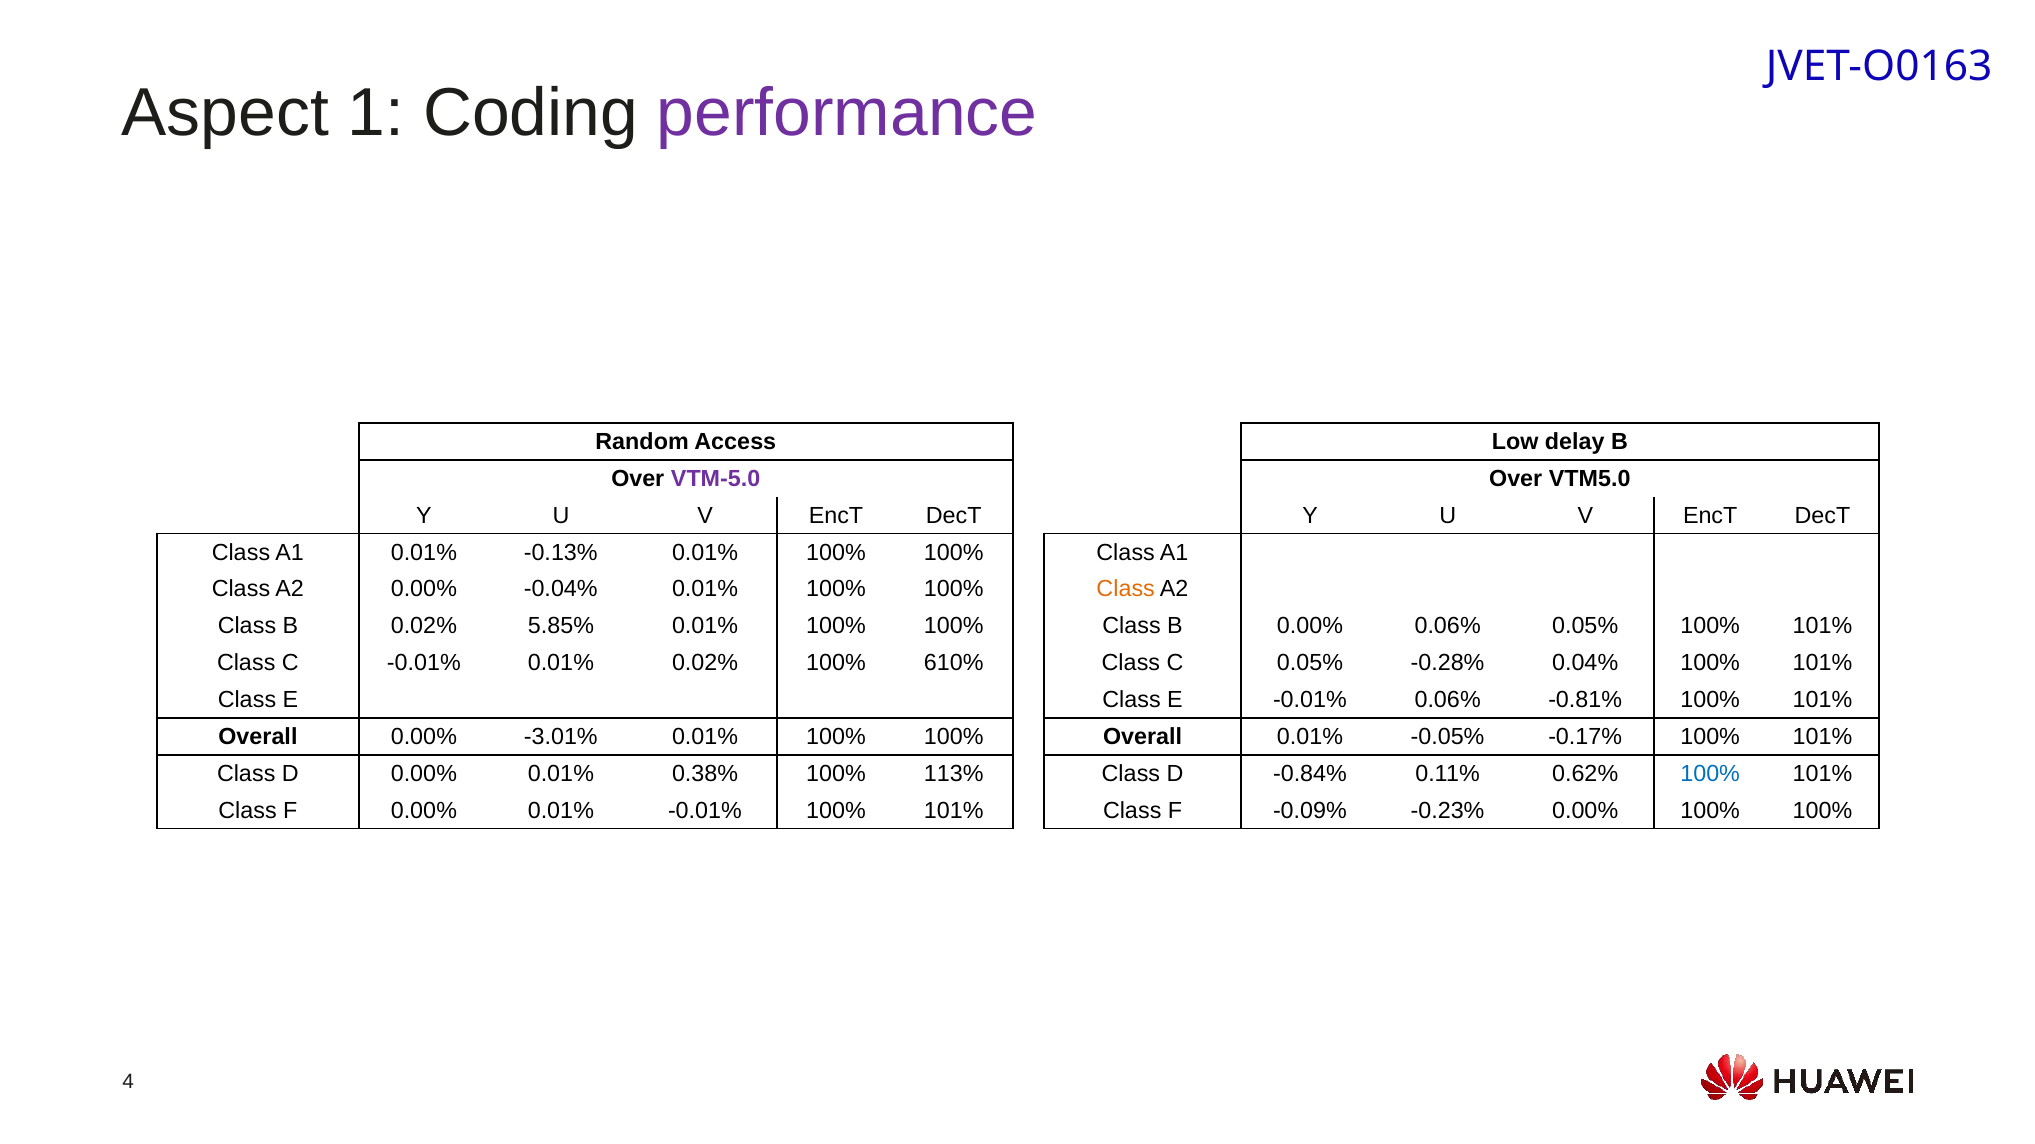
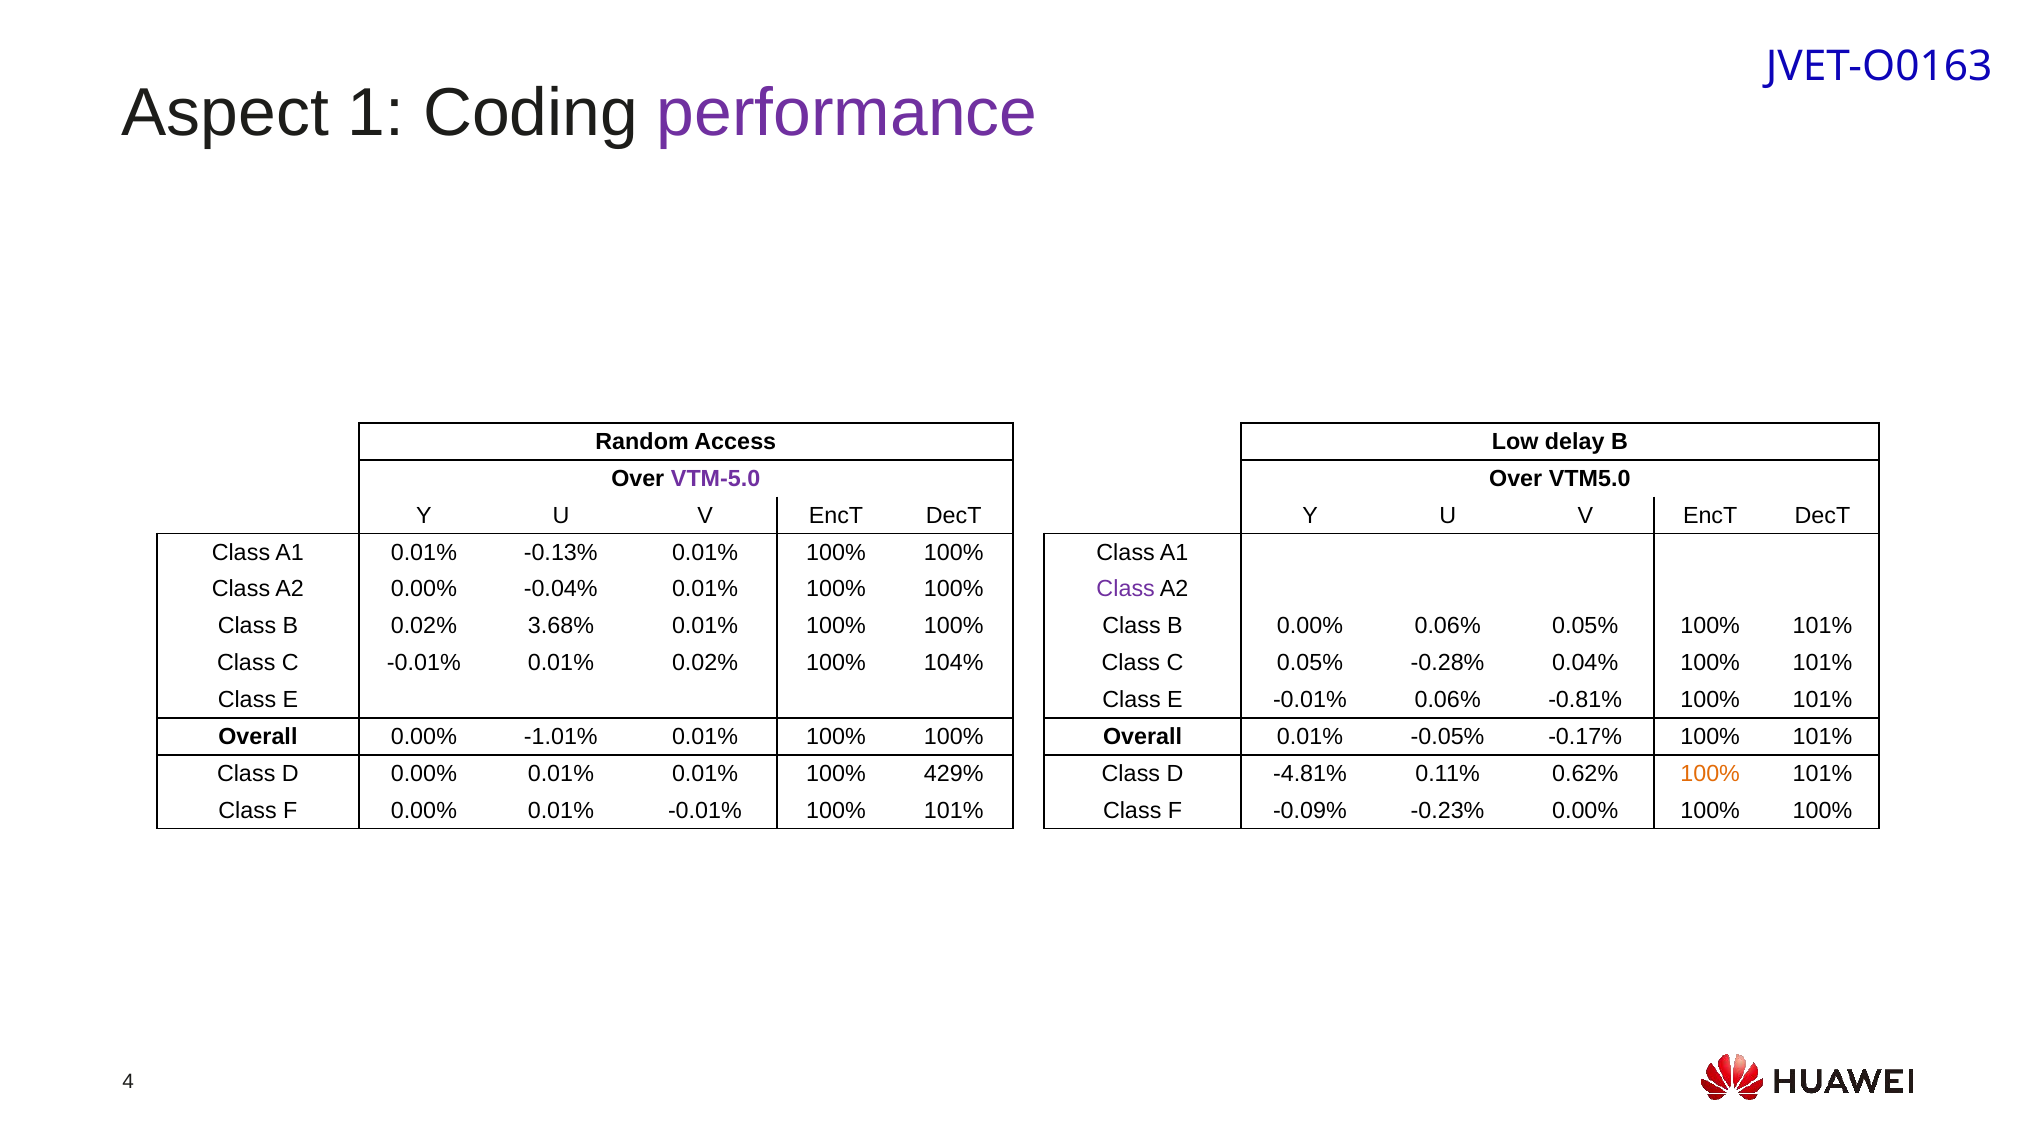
Class colour: orange -> purple (1126, 589)
5.85%: 5.85% -> 3.68% (561, 626)
610%: 610% -> 104% (954, 663)
-3.01%: -3.01% -> -1.01% (561, 737)
0.01% 0.38%: 0.38% -> 0.01% (705, 774)
113%: 113% -> 429% (954, 774)
-0.84%: -0.84% -> -4.81% (1310, 774)
100% colour: blue -> orange (1710, 774)
